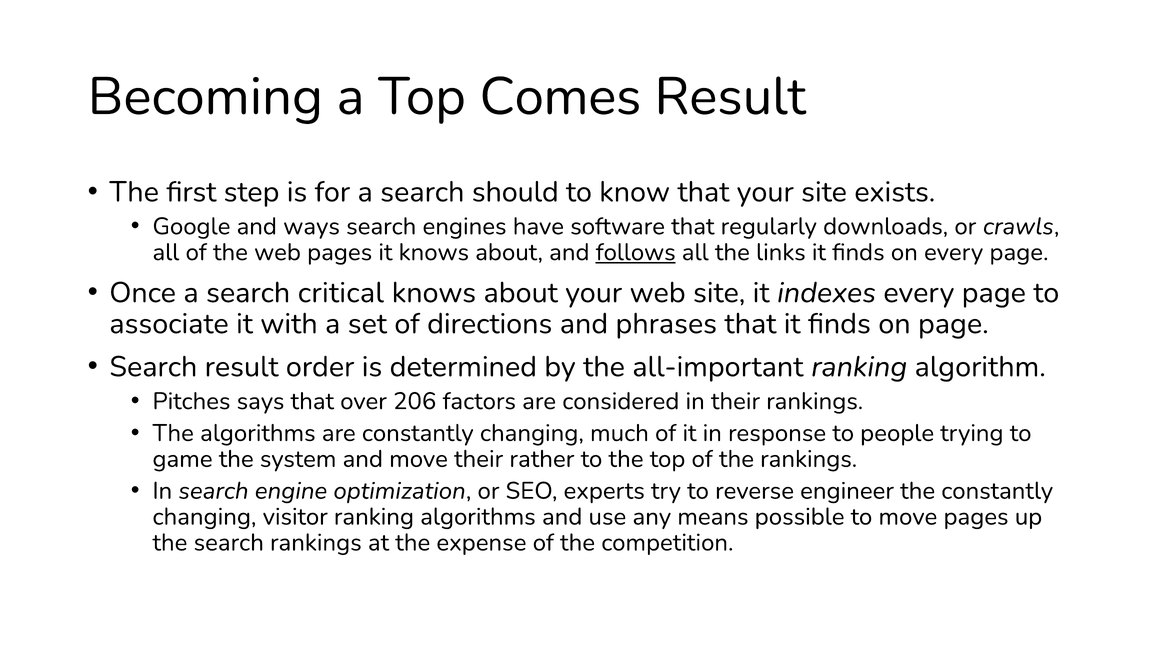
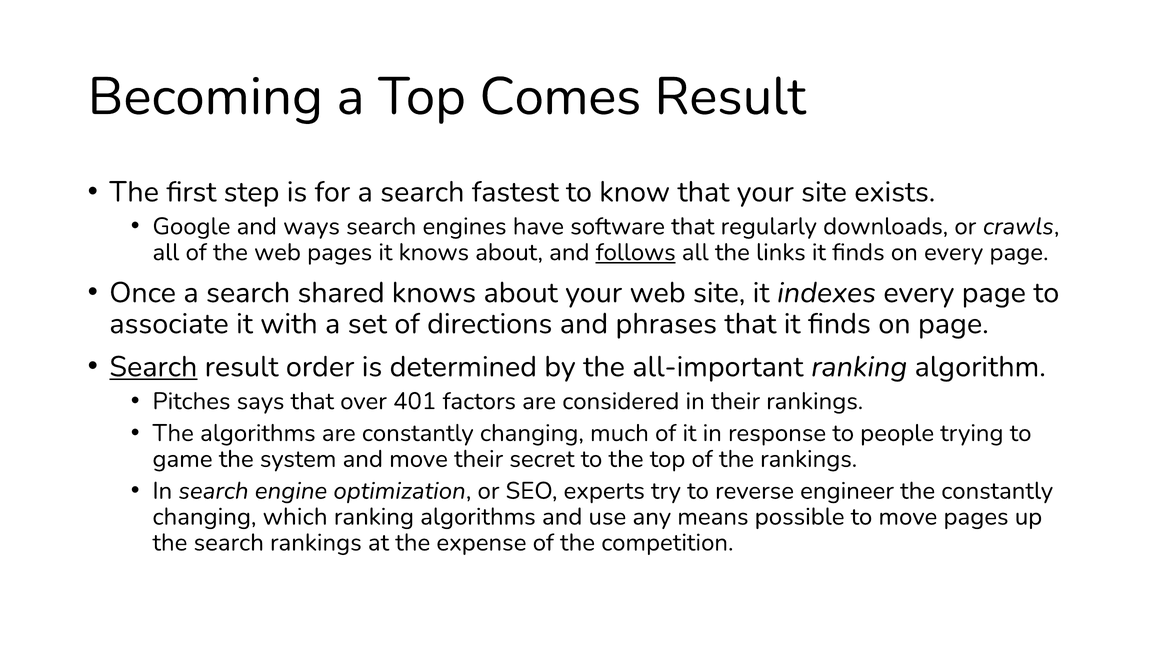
should: should -> fastest (515, 192)
critical: critical -> shared (341, 293)
Search underline: none -> present (153, 367)
206: 206 -> 401 (415, 401)
rather: rather -> secret (542, 459)
visitor: visitor -> which (295, 517)
